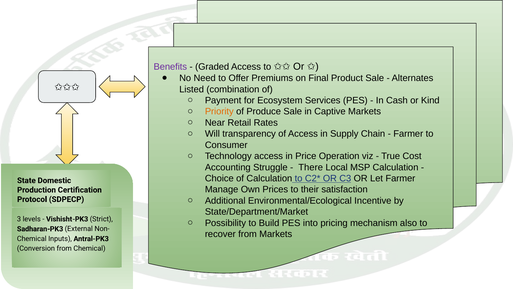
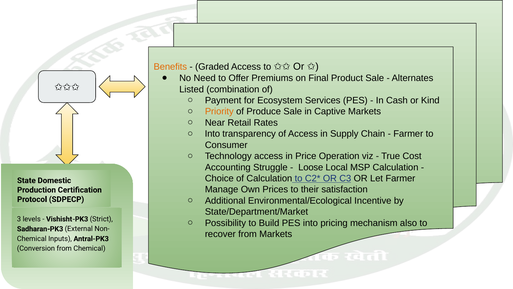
Benefits colour: purple -> orange (170, 67)
Will: Will -> Into (212, 134)
There: There -> Loose (311, 167)
